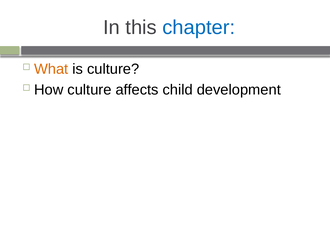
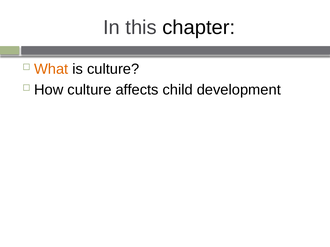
chapter colour: blue -> black (199, 28)
